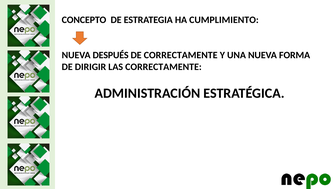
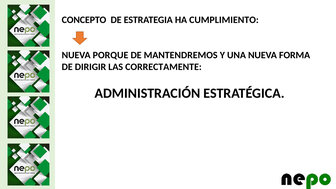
DESPUÉS: DESPUÉS -> PORQUE (111, 55)
DE CORRECTAMENTE: CORRECTAMENTE -> MANTENDREMOS (181, 55)
